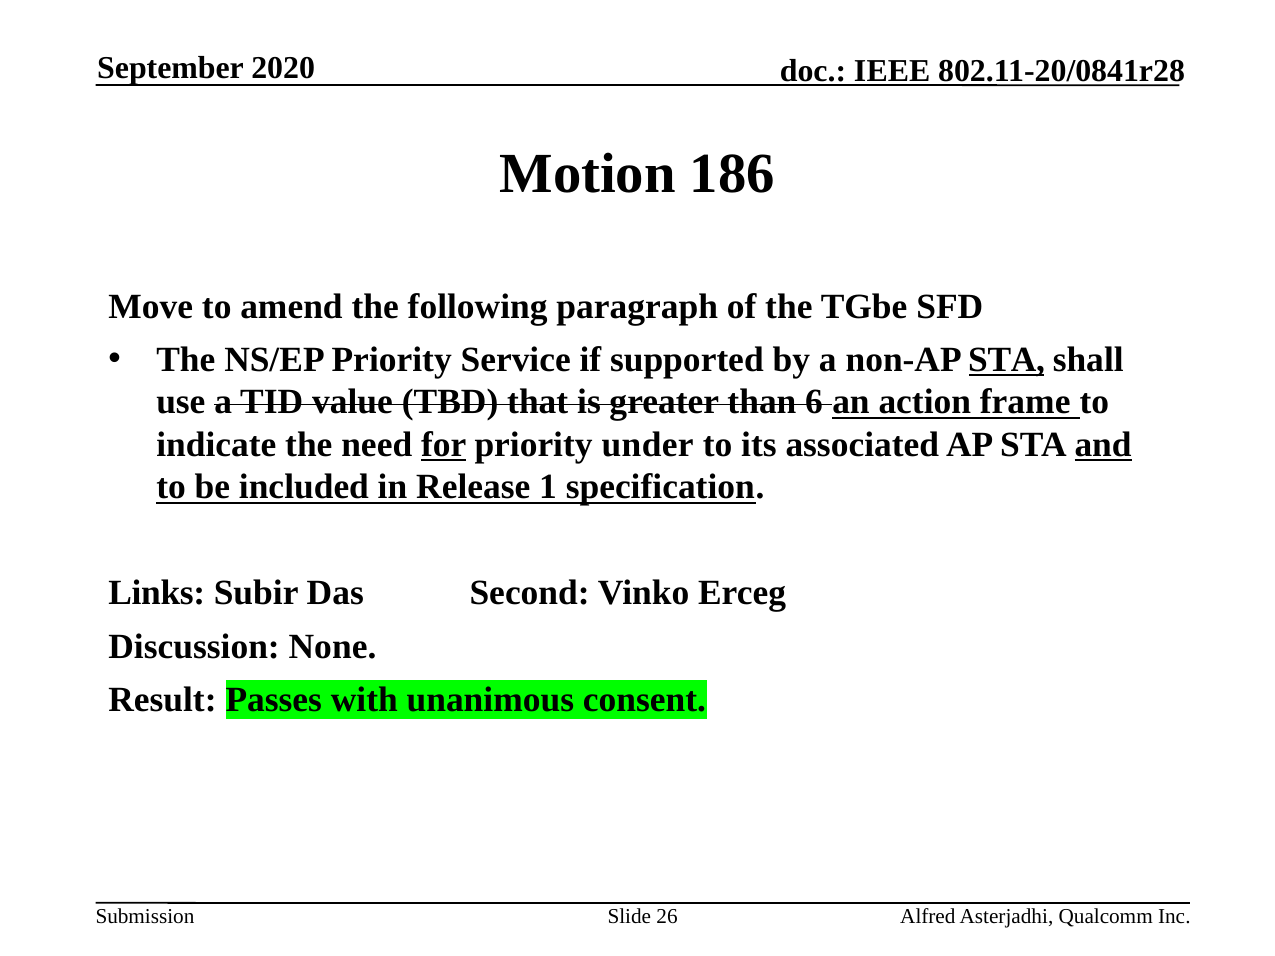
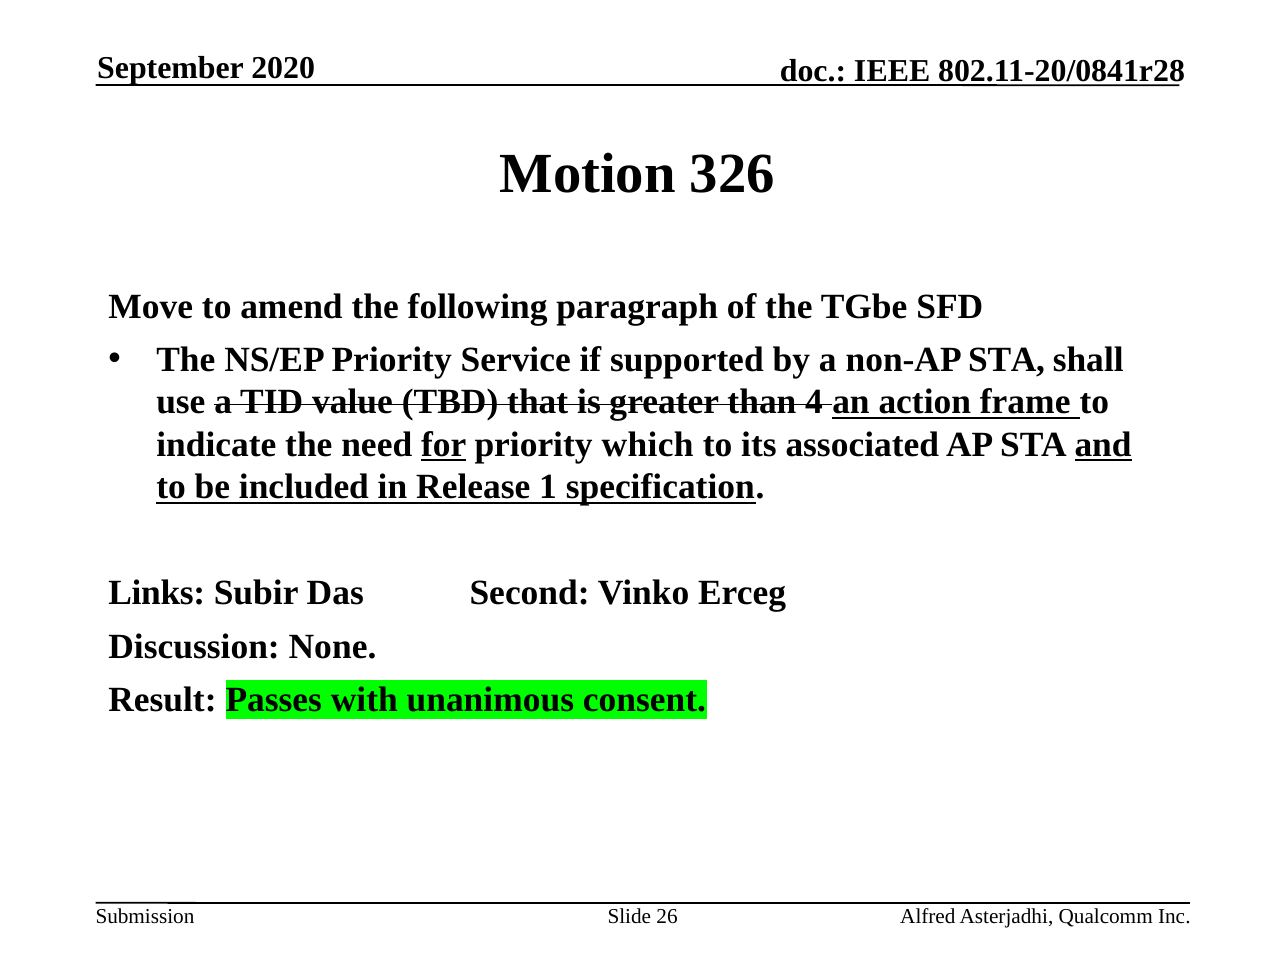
186: 186 -> 326 (732, 174)
STA underline: present -> none (1007, 360)
6: 6 -> 4 (814, 402)
under: under -> which (648, 445)
